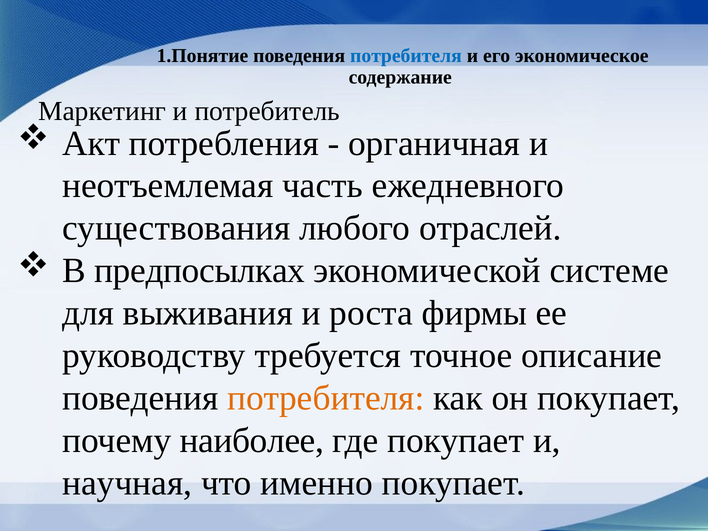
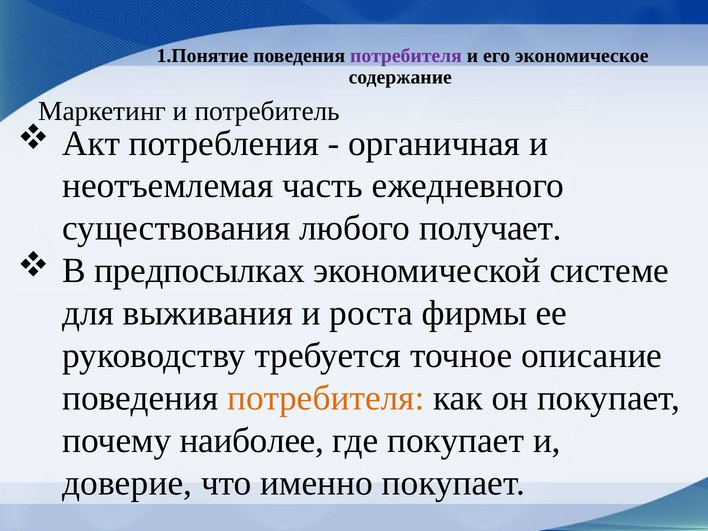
потребителя colour: blue -> purple (406, 56)
отраслей: отраслей -> получает (490, 228)
научная: научная -> доверие (127, 483)
